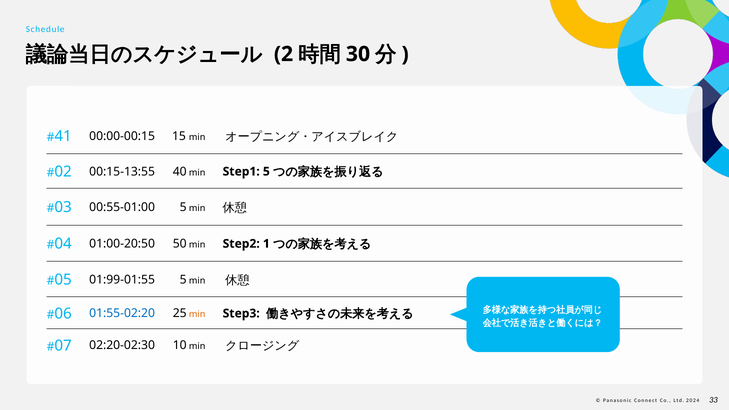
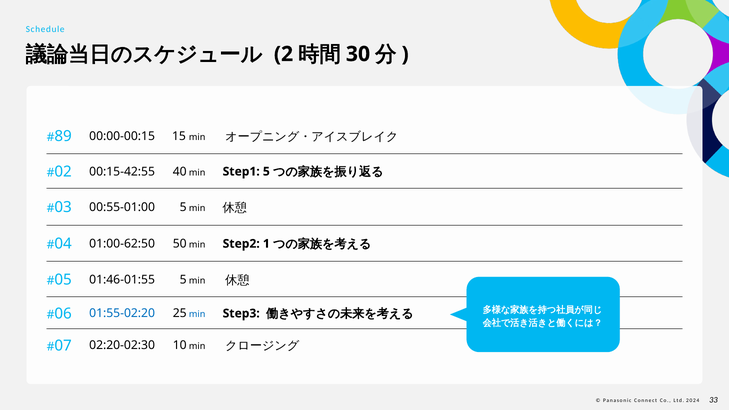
41: 41 -> 89 (63, 136)
00:15-13:55: 00:15-13:55 -> 00:15-42:55 (122, 172)
01:00-20:50: 01:00-20:50 -> 01:00-62:50 (122, 244)
01:99-01:55: 01:99-01:55 -> 01:46-01:55 (122, 280)
min colour: orange -> blue (197, 314)
